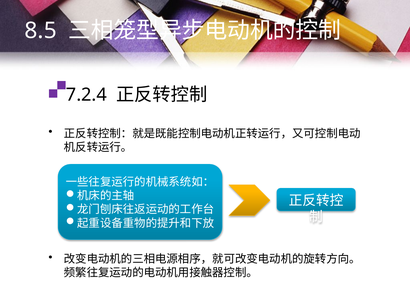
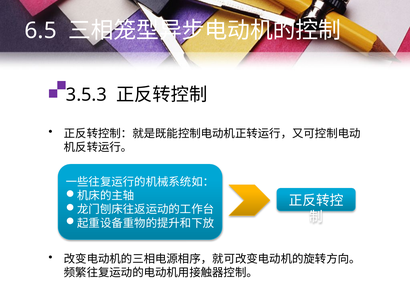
8.5: 8.5 -> 6.5 (41, 31)
7.2.4: 7.2.4 -> 3.5.3 (86, 95)
